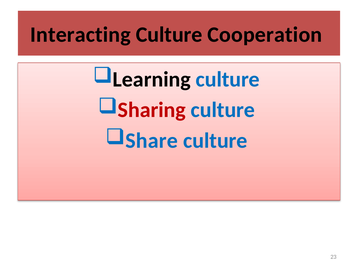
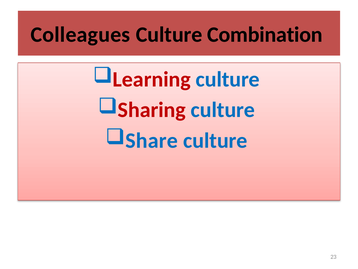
Interacting: Interacting -> Colleagues (80, 35)
Cooperation: Cooperation -> Combination (265, 35)
Learning colour: black -> red (152, 79)
